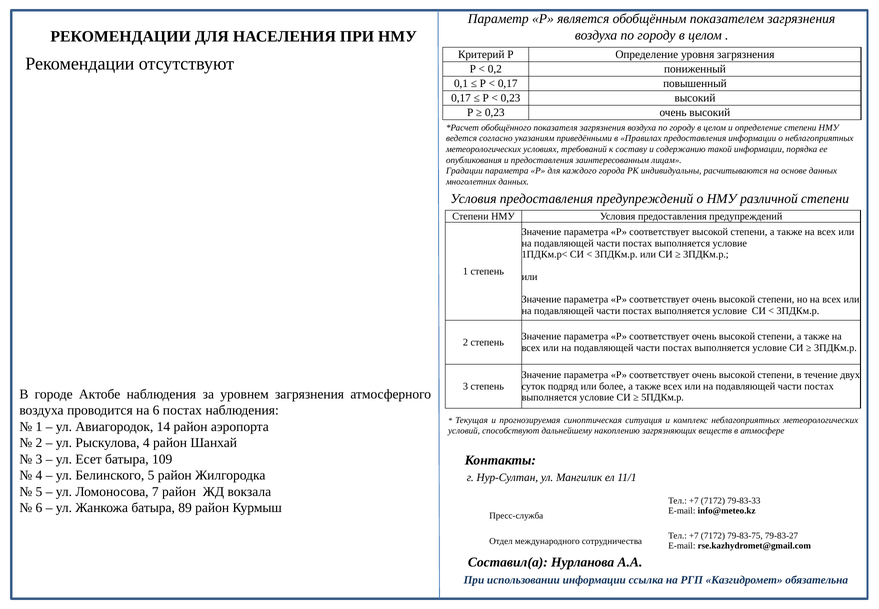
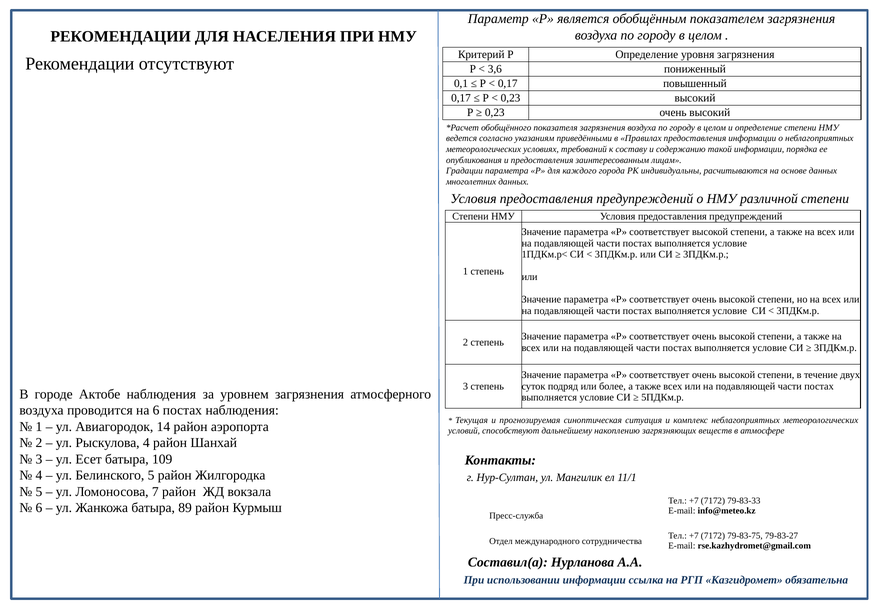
0,2: 0,2 -> 3,6 (495, 69)
